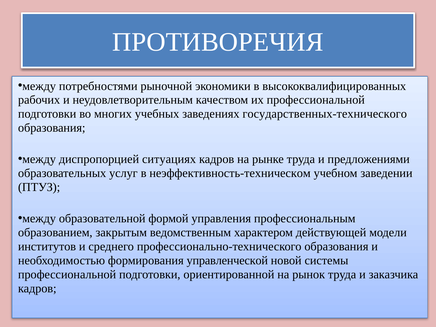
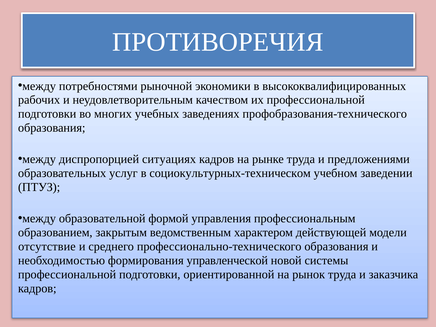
государственных-технического: государственных-технического -> профобразования-технического (325, 114)
неэффективность-техническом: неэффективность-техническом -> социокультурных-техническом (230, 173)
институтов: институтов -> отсутствие (47, 246)
